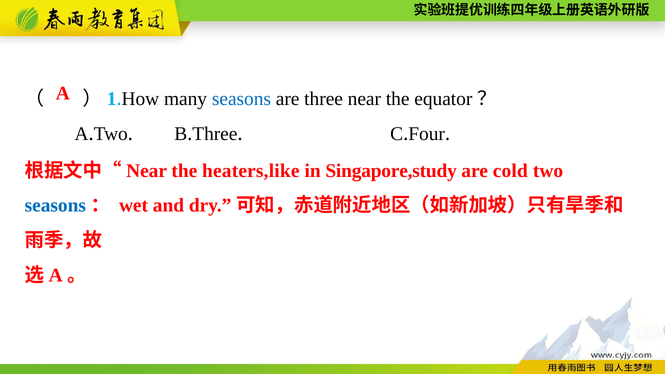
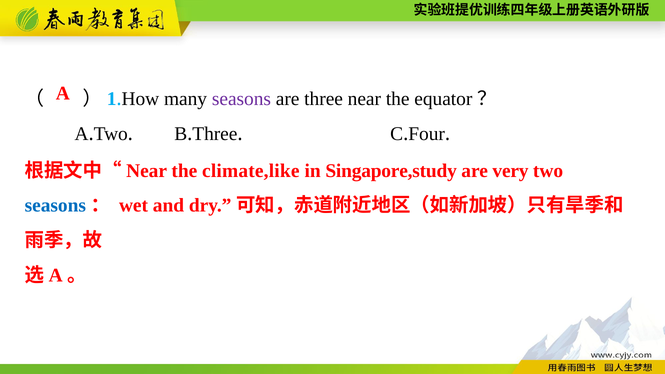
seasons colour: blue -> purple (241, 99)
heaters,like: heaters,like -> climate,like (251, 171)
cold: cold -> very (511, 171)
